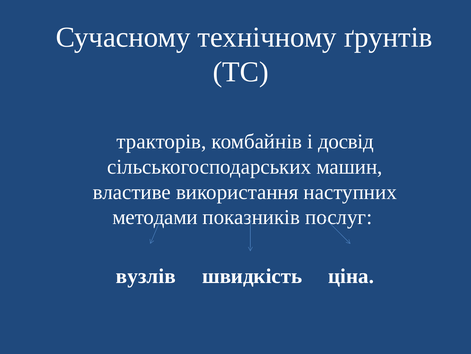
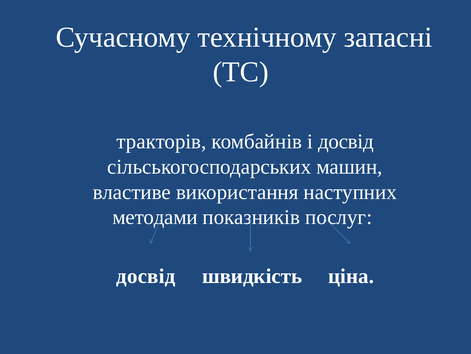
ґрунтів: ґрунтів -> запасні (388, 37)
вузлів: вузлів -> досвід (146, 276)
